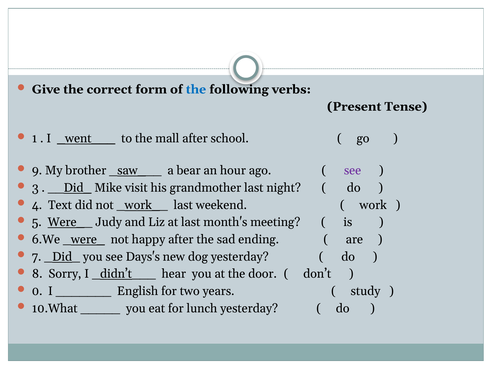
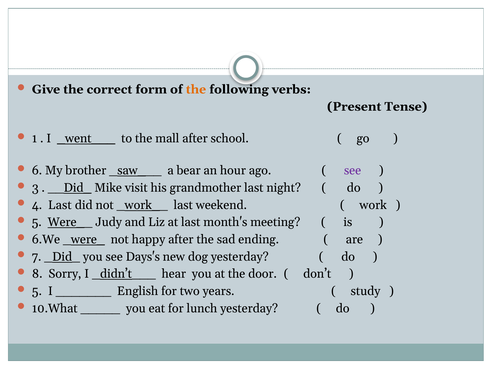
the colour: blue -> orange (196, 89)
9: 9 -> 6 (37, 171)
4 Text: Text -> Last (60, 205)
0: 0 -> 5 (37, 291)
